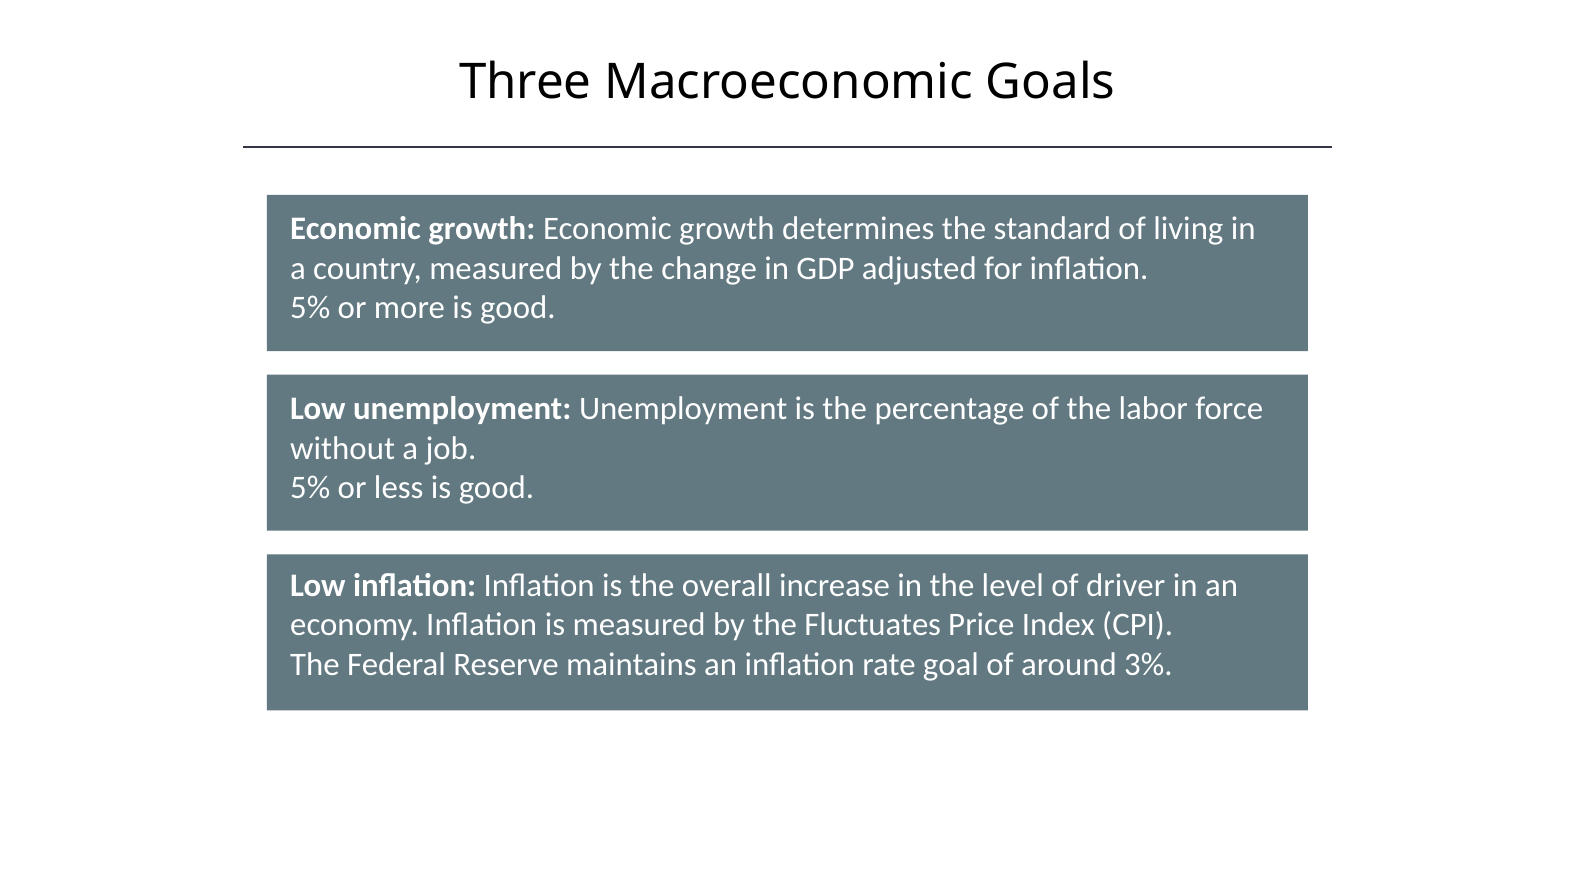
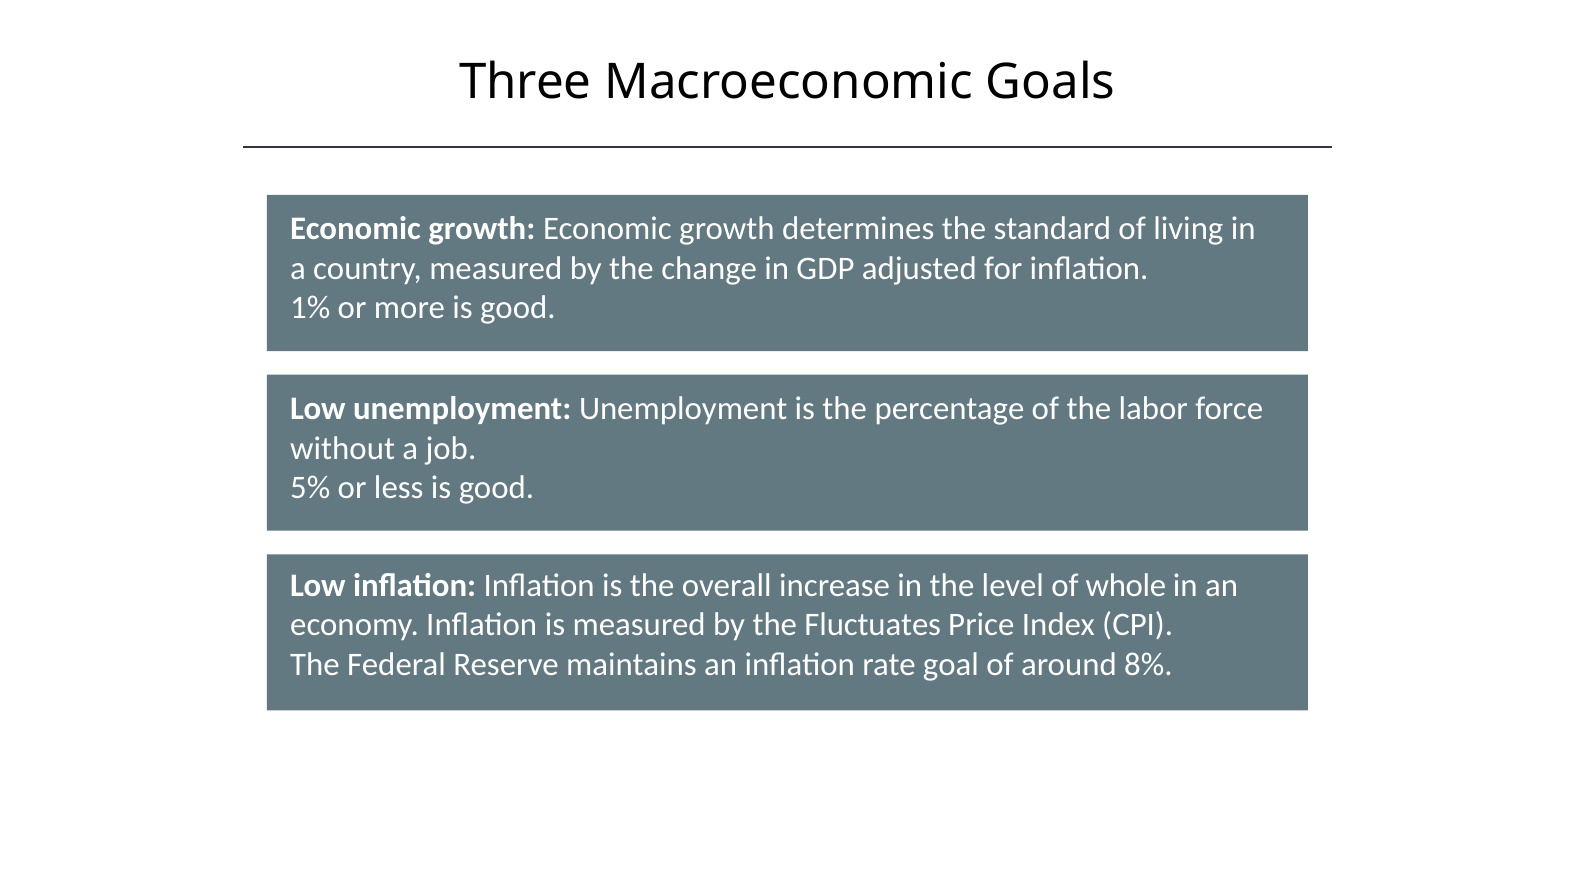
5%: 5% -> 1% (310, 308)
driver: driver -> whole (1126, 586)
3%: 3% -> 8% (1148, 664)
